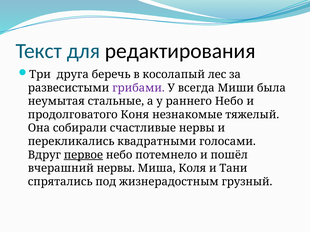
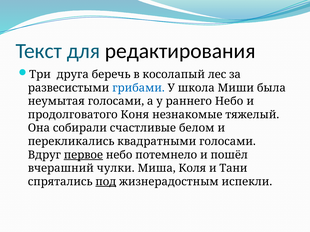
грибами colour: purple -> blue (138, 88)
всегда: всегда -> школа (196, 88)
неумытая стальные: стальные -> голосами (116, 101)
счастливые нервы: нервы -> белом (197, 128)
вчерашний нервы: нервы -> чулки (116, 169)
под underline: none -> present (106, 182)
грузный: грузный -> испекли (247, 182)
